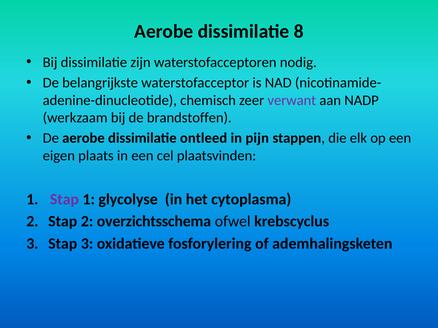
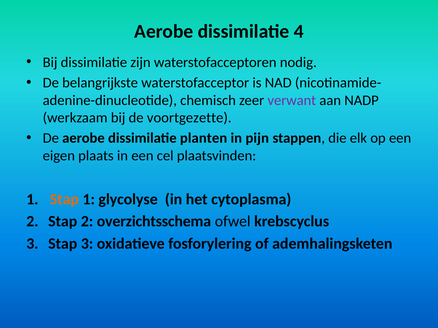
8: 8 -> 4 (299, 31)
brandstoffen: brandstoffen -> voortgezette (189, 118)
ontleed: ontleed -> planten (204, 138)
Stap colour: purple -> orange (64, 200)
